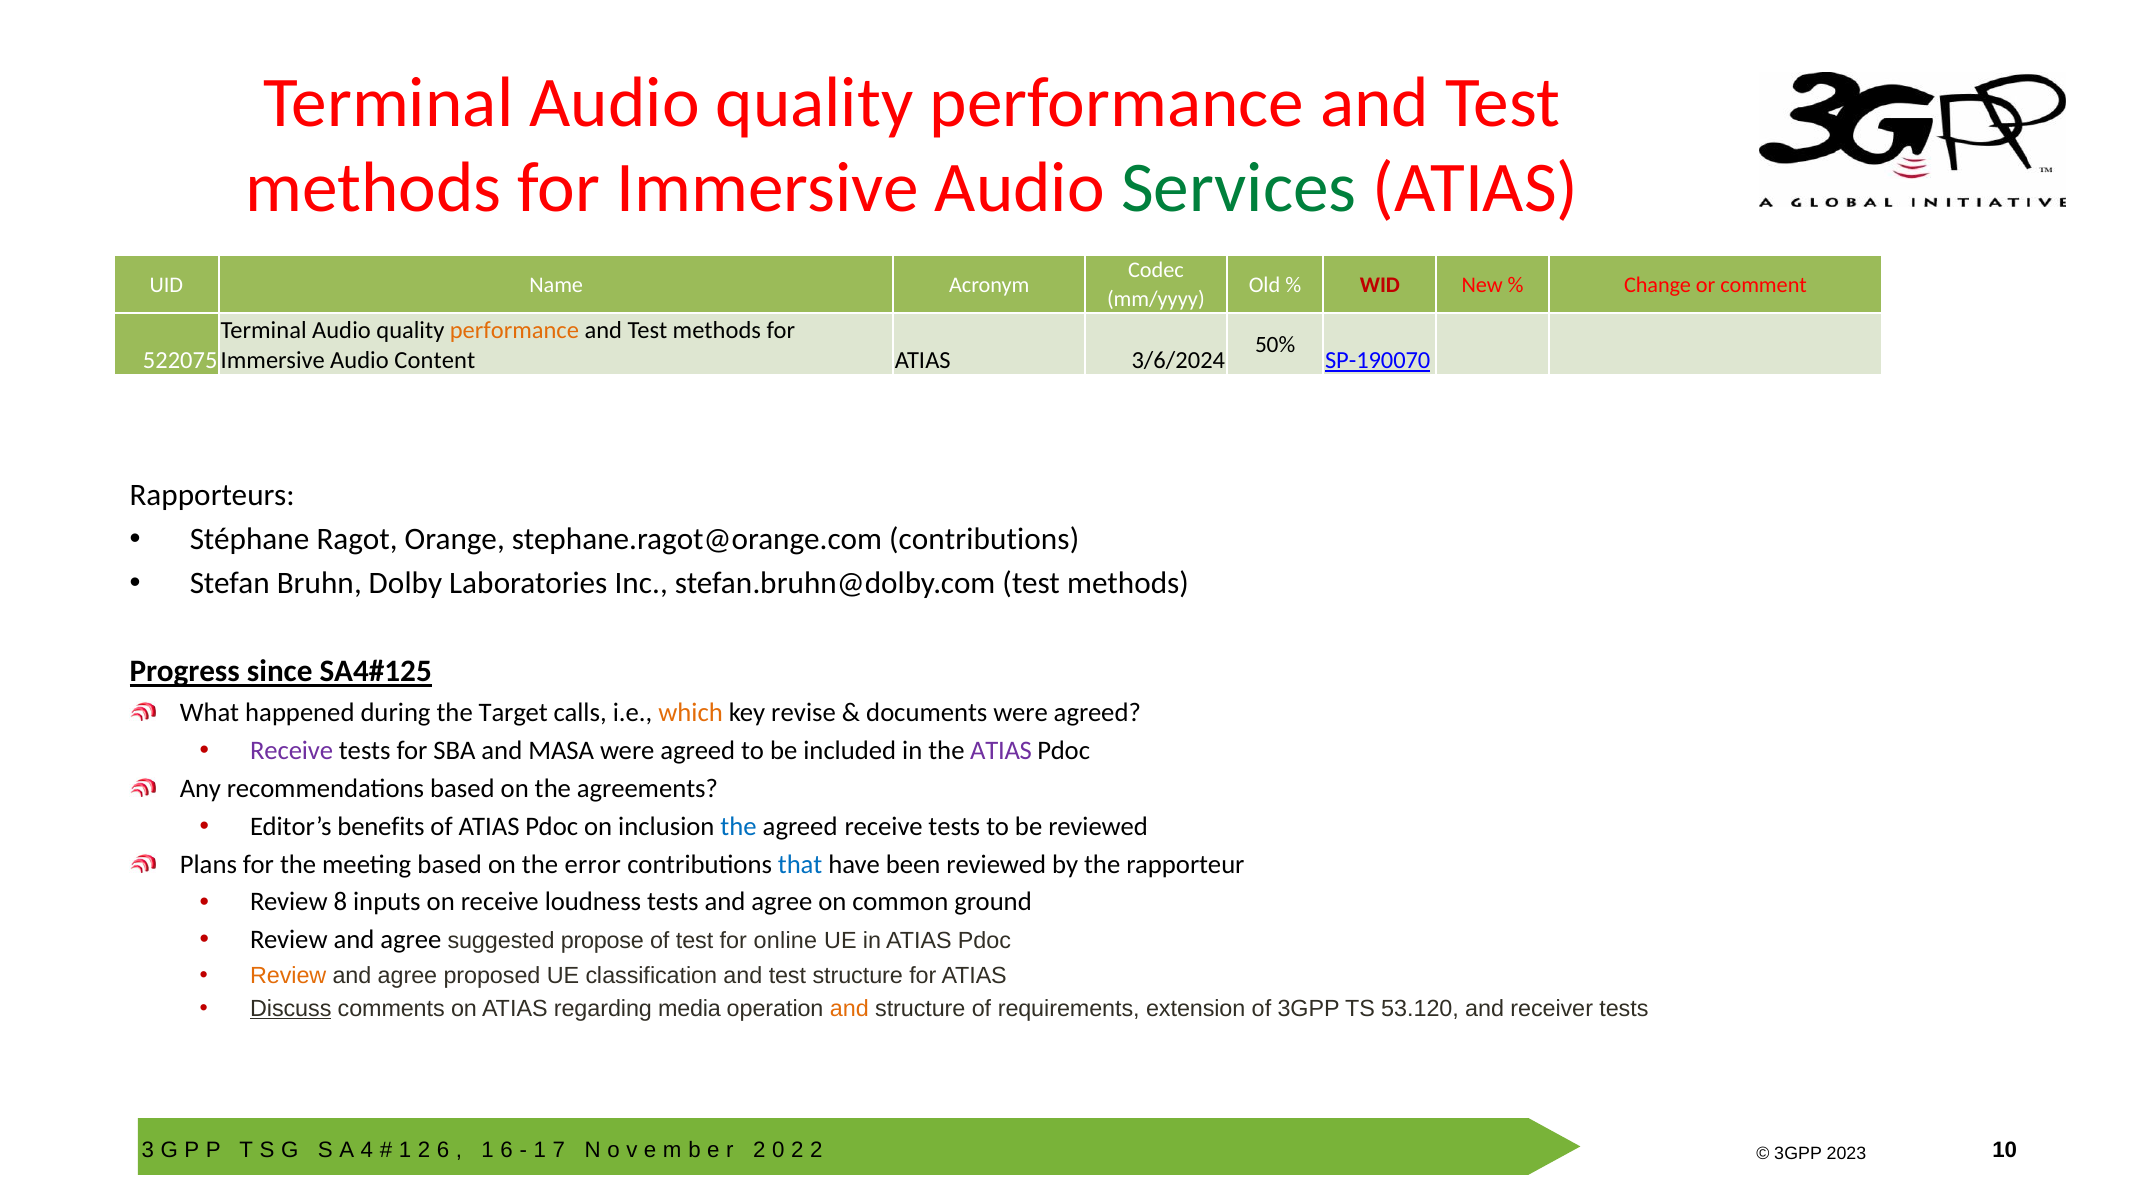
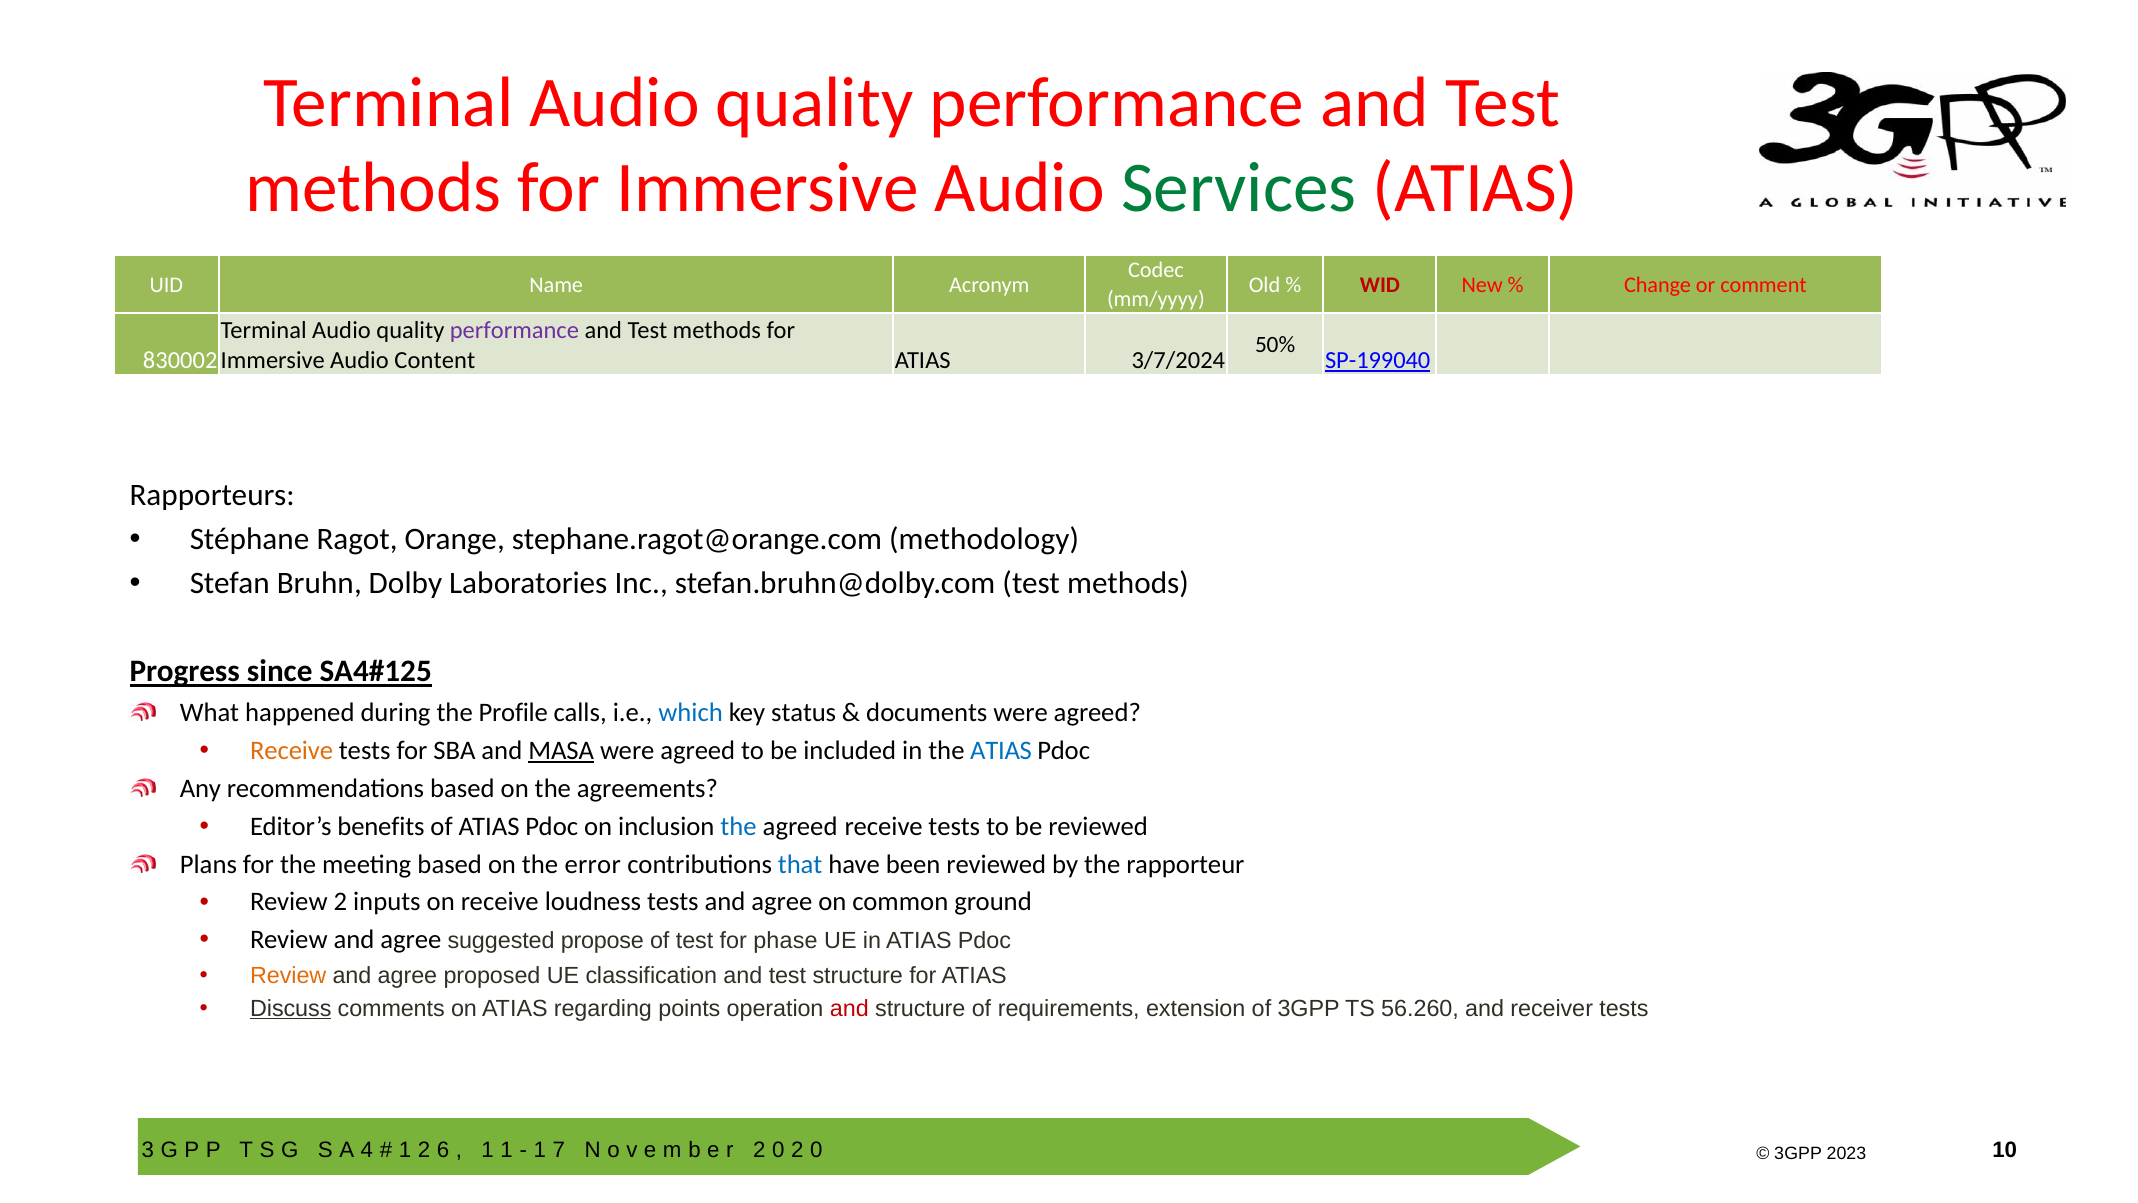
performance colour: orange -> purple (514, 330)
522075: 522075 -> 830002 (180, 360)
3/6/2024: 3/6/2024 -> 3/7/2024 (1178, 360)
SP-190070: SP-190070 -> SP-199040 (1378, 360)
stephane.ragot@orange.com contributions: contributions -> methodology (984, 539)
Target: Target -> Profile (513, 712)
which colour: orange -> blue (691, 712)
revise: revise -> status (804, 712)
Receive colour: purple -> orange (292, 750)
MASA underline: none -> present (561, 750)
ATIAS colour: purple -> blue (1001, 750)
Review 8: 8 -> 2 (340, 902)
online: online -> phase (785, 941)
media: media -> points (689, 1008)
and colour: orange -> red (849, 1008)
53.120: 53.120 -> 56.260 (1420, 1008)
6: 6 -> 1 (507, 1150)
2: 2 -> 0 (816, 1150)
